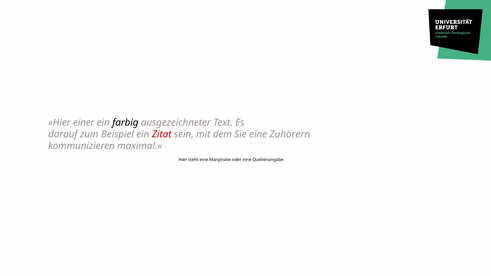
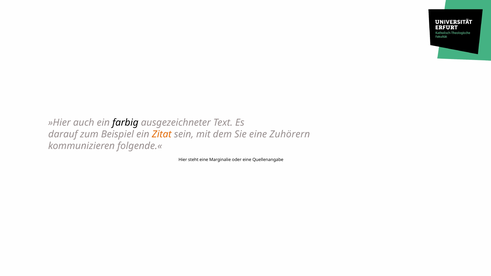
einer: einer -> auch (84, 123)
Zitat colour: red -> orange (162, 134)
maximal.«: maximal.« -> folgende.« (140, 146)
